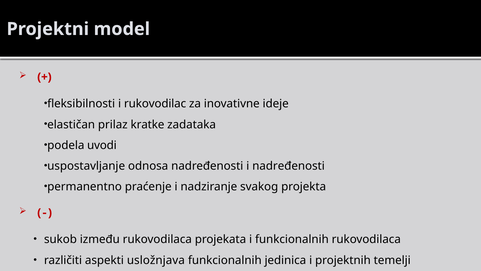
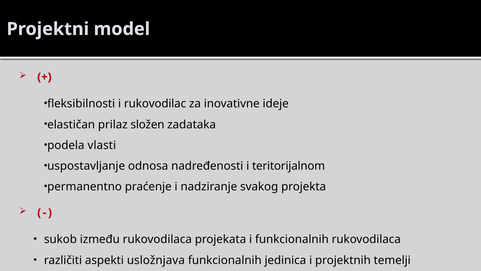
kratke: kratke -> složen (148, 124)
uvodi: uvodi -> vlasti (102, 145)
i nadređenosti: nadređenosti -> teritorijalnom (289, 166)
